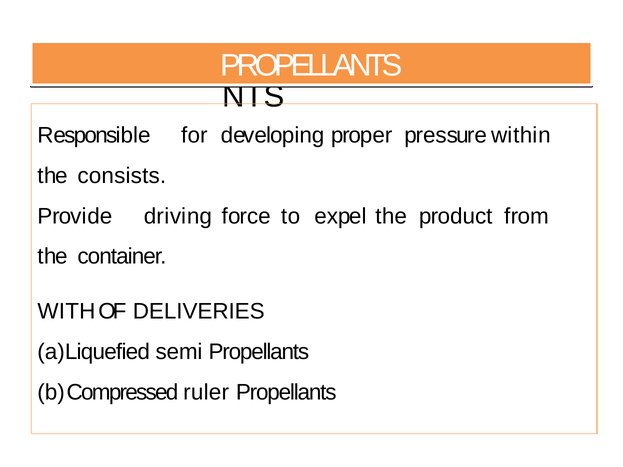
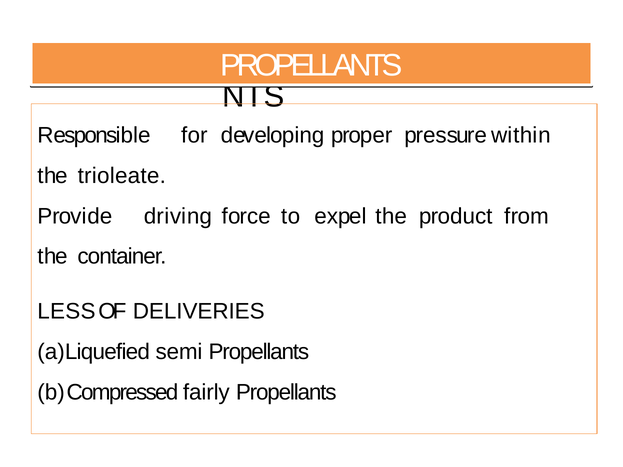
consists: consists -> trioleate (122, 176)
WITH: WITH -> LESS (66, 312)
ruler: ruler -> fairly (206, 393)
